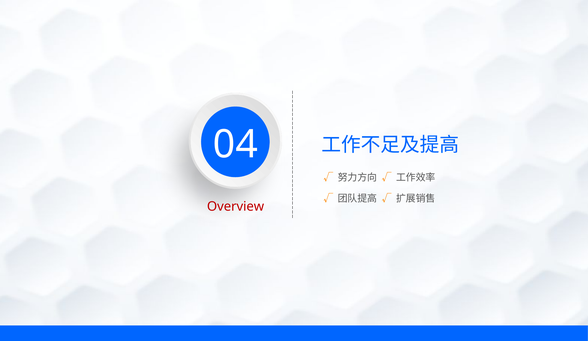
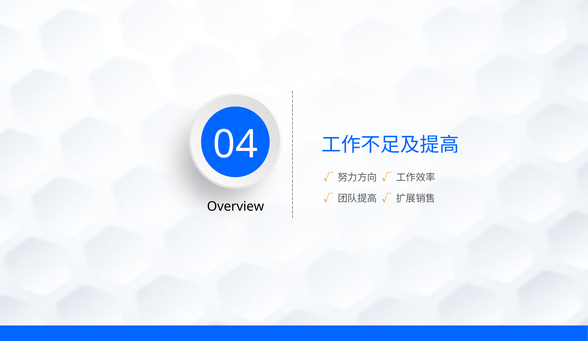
Overview colour: red -> black (236, 206)
